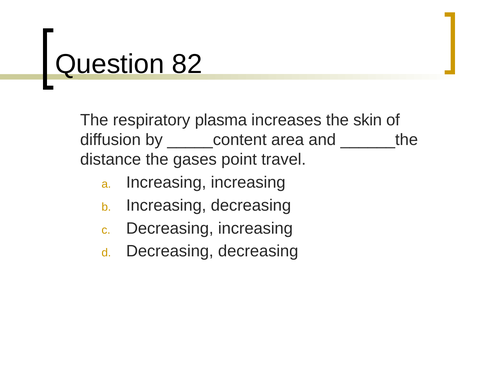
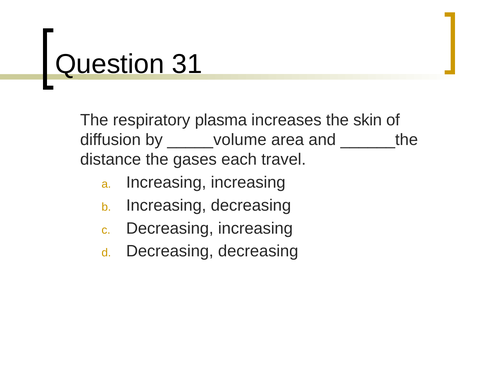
82: 82 -> 31 (187, 64)
_____content: _____content -> _____volume (217, 140)
point: point -> each (239, 159)
